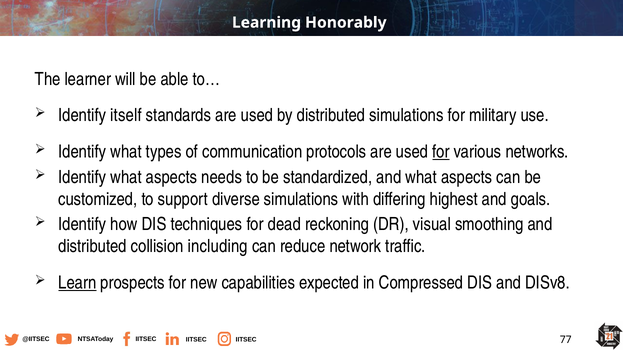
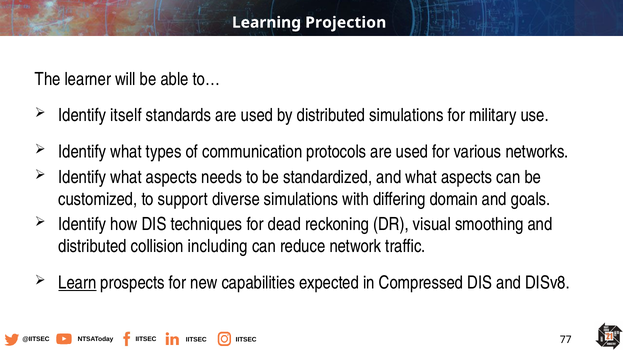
Honorably: Honorably -> Projection (346, 23)
for underline: present -> none (441, 152)
highest: highest -> domain (454, 199)
